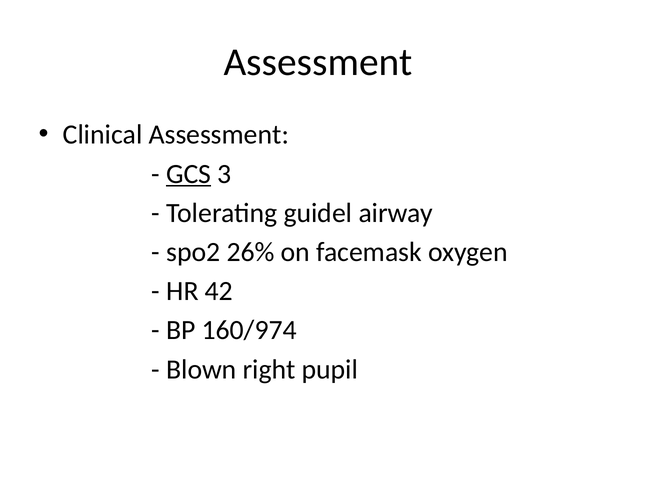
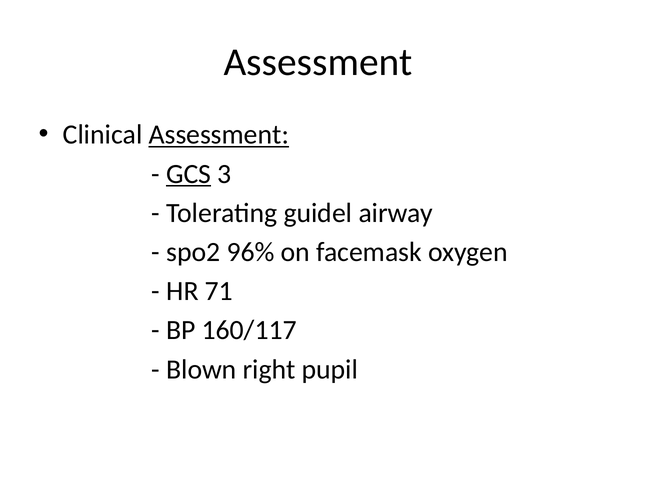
Assessment underline: none -> present (219, 135)
26%: 26% -> 96% (250, 252)
42: 42 -> 71 (219, 291)
160/974: 160/974 -> 160/117 (249, 330)
